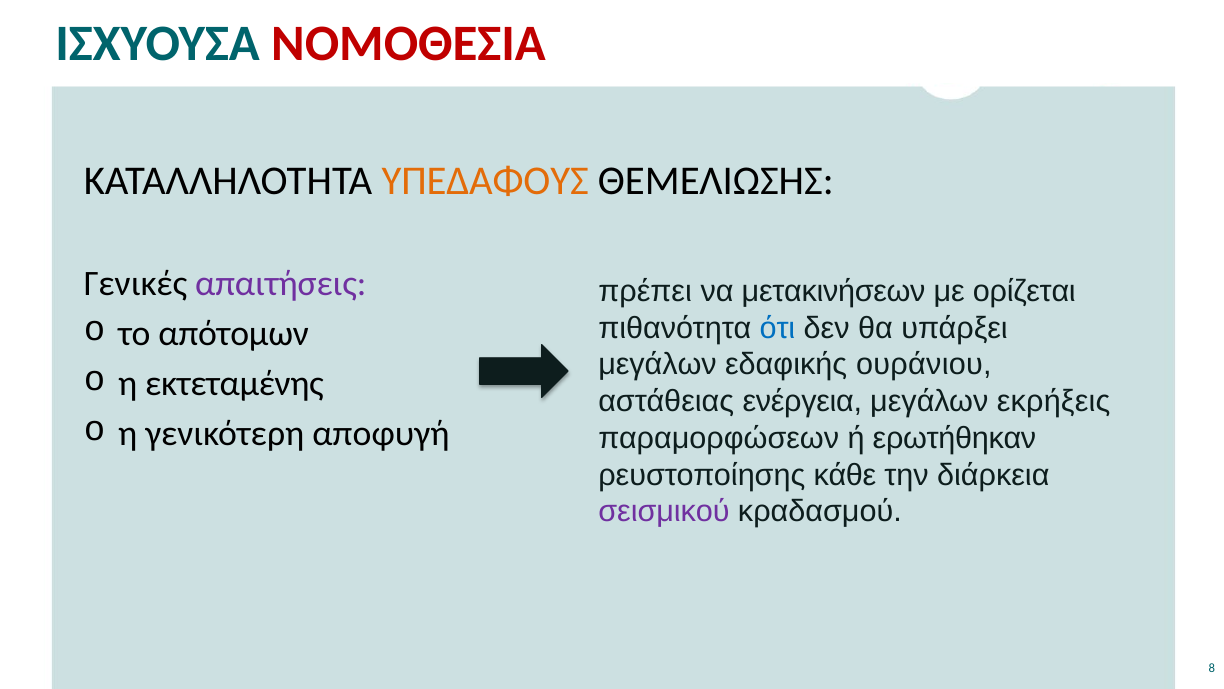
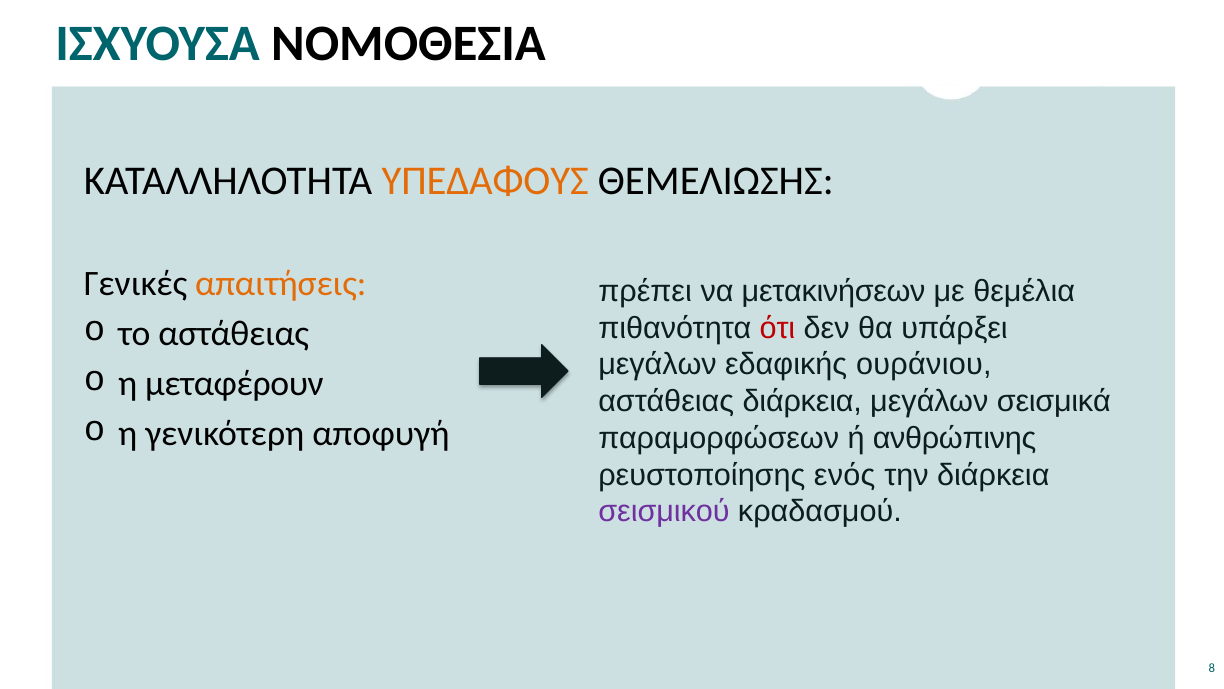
ΝΟΜΟΘΕΣΙΑ colour: red -> black (409, 44)
απαιτήσεις colour: purple -> orange (281, 283)
ορίζεται: ορίζεται -> θεμέλια (1024, 291)
ότι colour: blue -> red (778, 328)
το απότομων: απότομων -> αστάθειας (234, 333)
εκτεταμένης: εκτεταμένης -> μεταφέρουν (234, 383)
αστάθειας ενέργεια: ενέργεια -> διάρκεια (802, 401)
εκρήξεις: εκρήξεις -> σεισμικά (1054, 401)
ερωτήθηκαν: ερωτήθηκαν -> ανθρώπινης (955, 438)
κάθε: κάθε -> ενός (845, 475)
